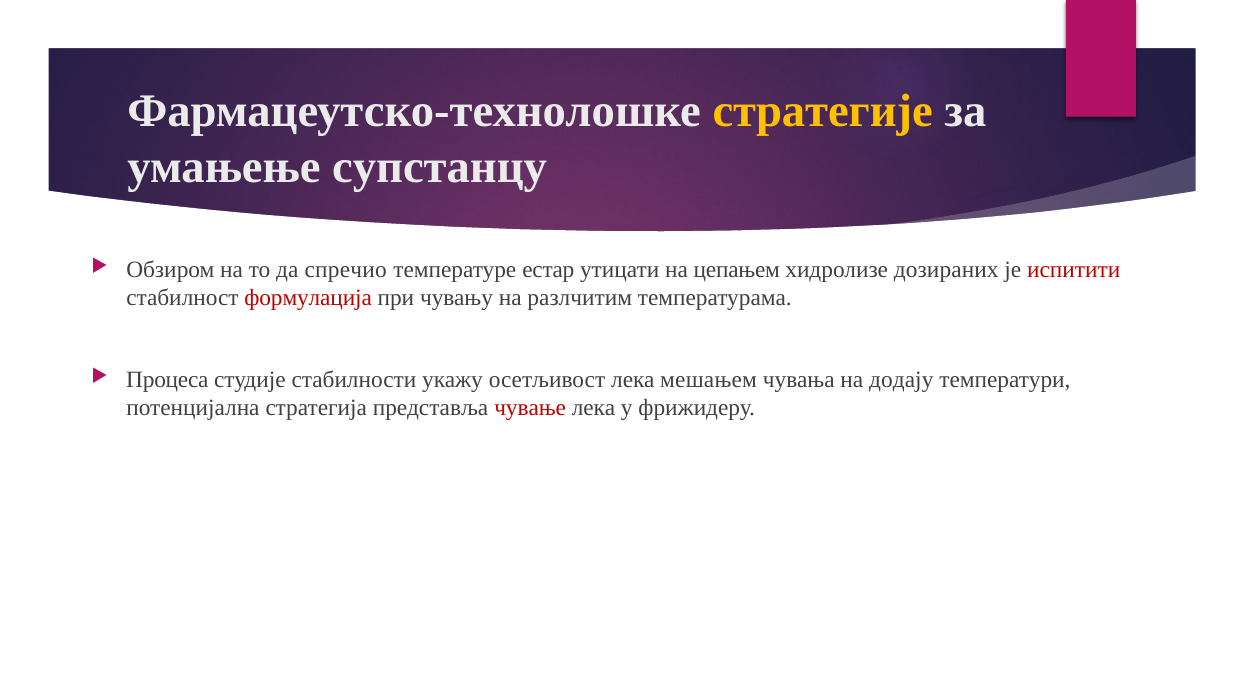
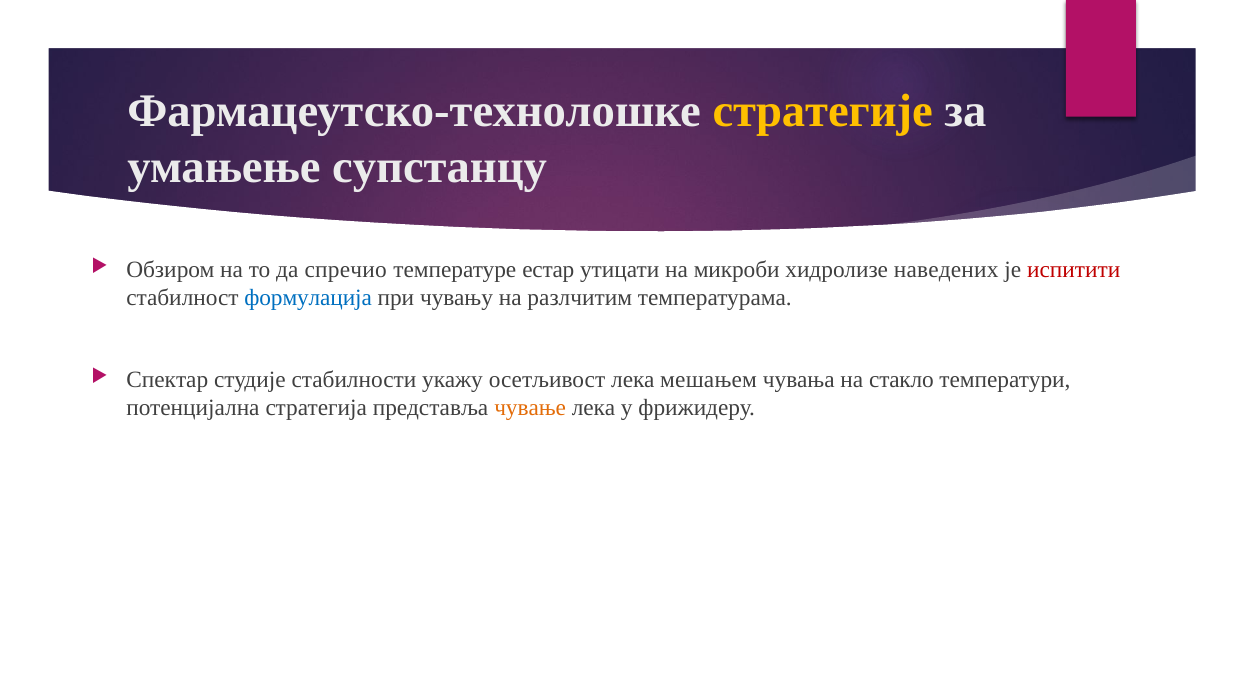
цепањем: цепањем -> микроби (737, 270)
дозираних: дозираних -> наведених (946, 270)
формулација colour: red -> blue (308, 298)
Процеса: Процеса -> Спектар (167, 380)
додају: додају -> стакло (901, 380)
чување colour: red -> orange (530, 408)
